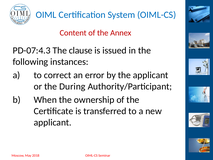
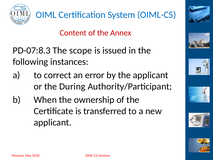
PD-07:4.3: PD-07:4.3 -> PD-07:8.3 (32, 50)
clause: clause -> scope (81, 50)
